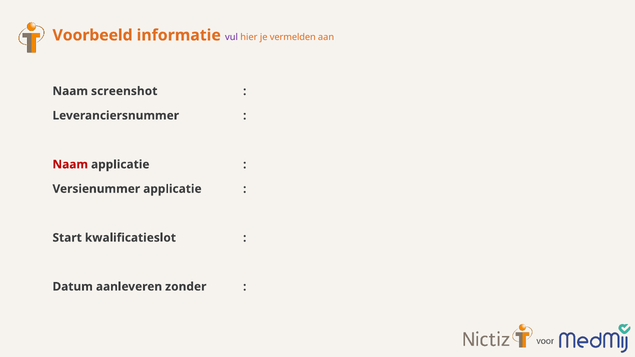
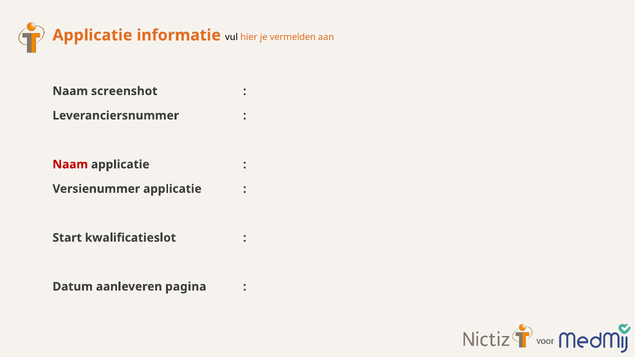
Voorbeeld: Voorbeeld -> Applicatie (92, 35)
vul colour: purple -> black (231, 37)
zonder: zonder -> pagina (186, 287)
